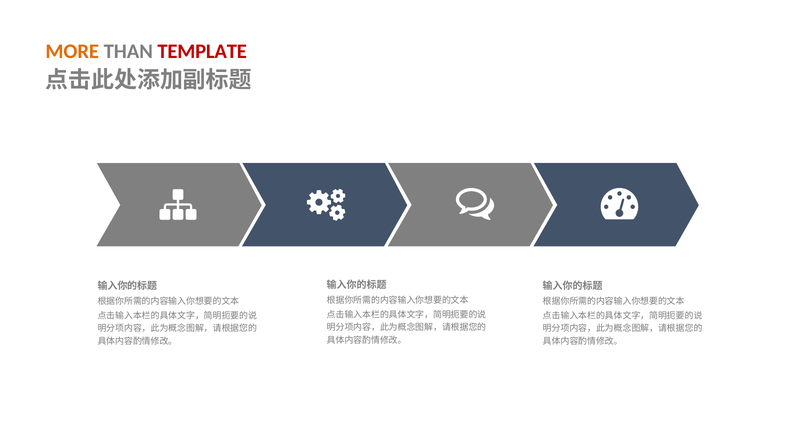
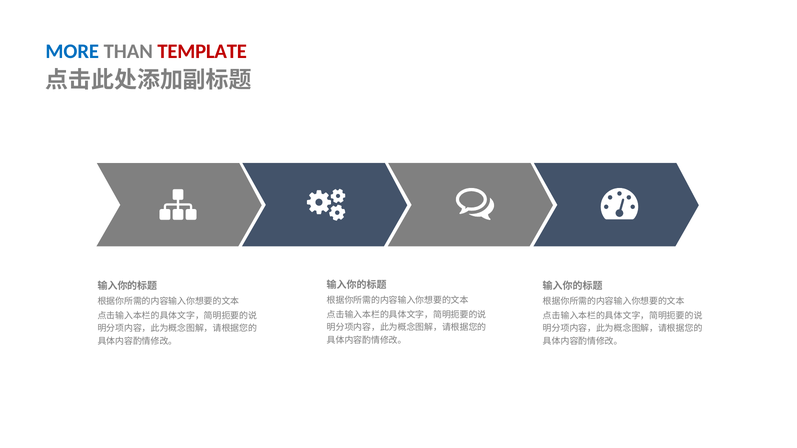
MORE colour: orange -> blue (72, 51)
